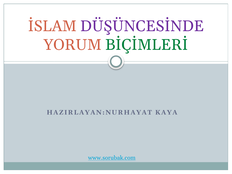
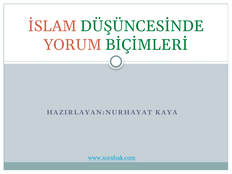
DÜŞÜNCESİNDE colour: purple -> green (142, 26)
